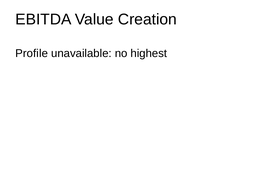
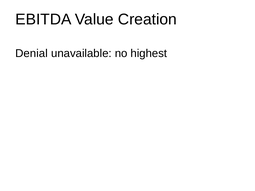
Profile: Profile -> Denial (32, 53)
